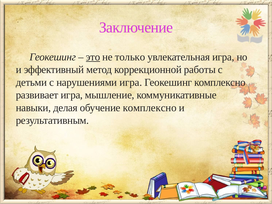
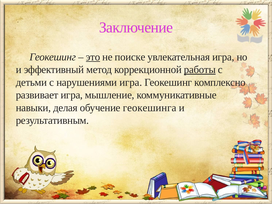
только: только -> поиске (130, 57)
работы underline: none -> present (200, 70)
обучение комплексно: комплексно -> геокешинга (150, 108)
